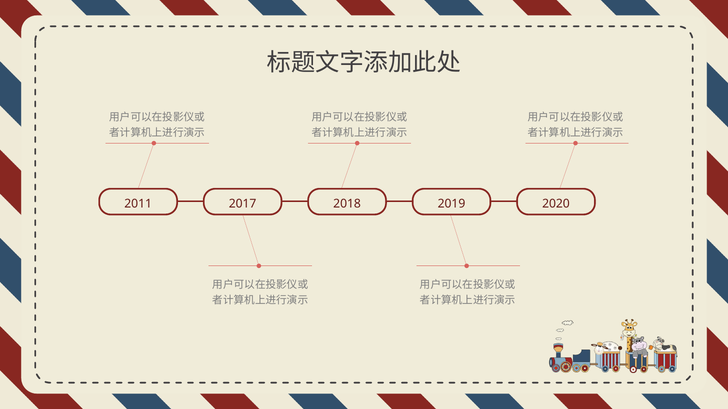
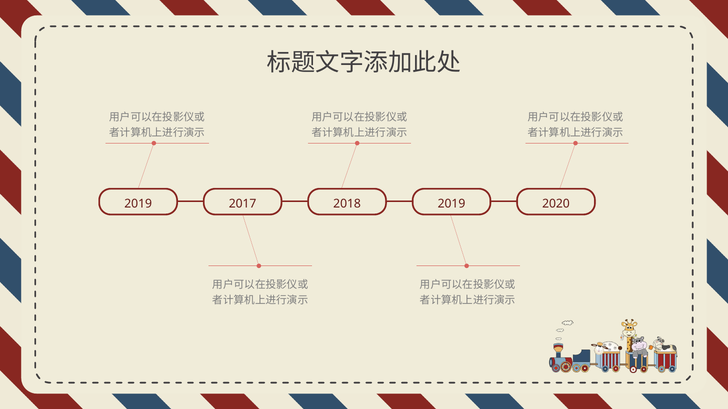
2011: 2011 -> 2019 (138, 204)
